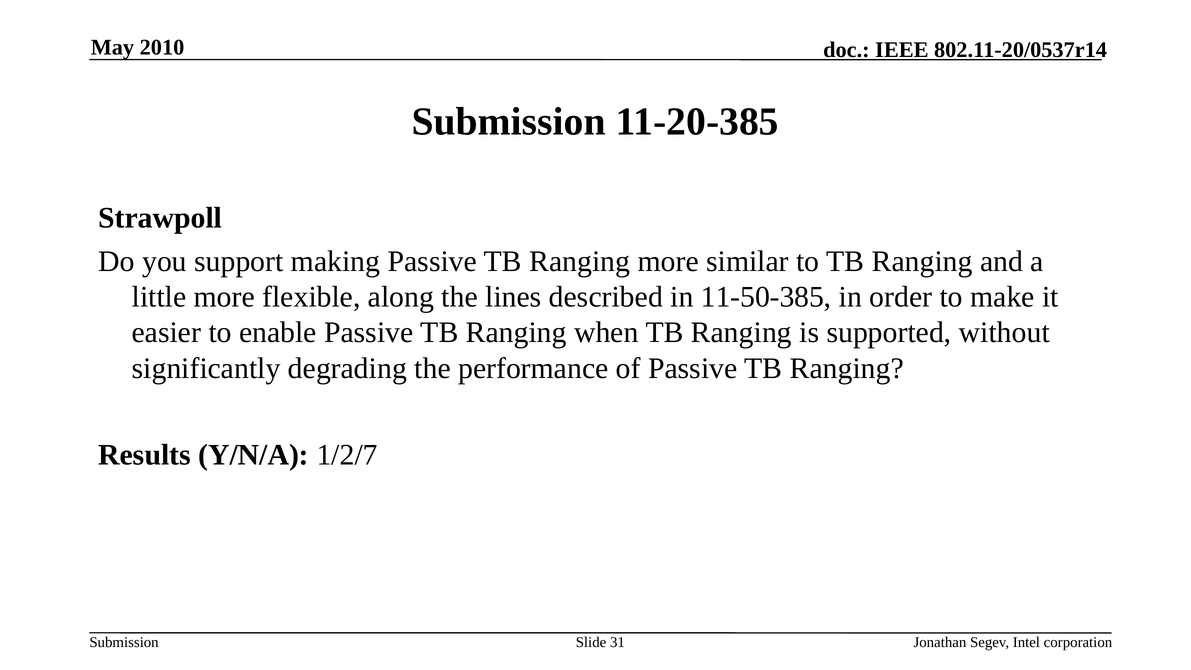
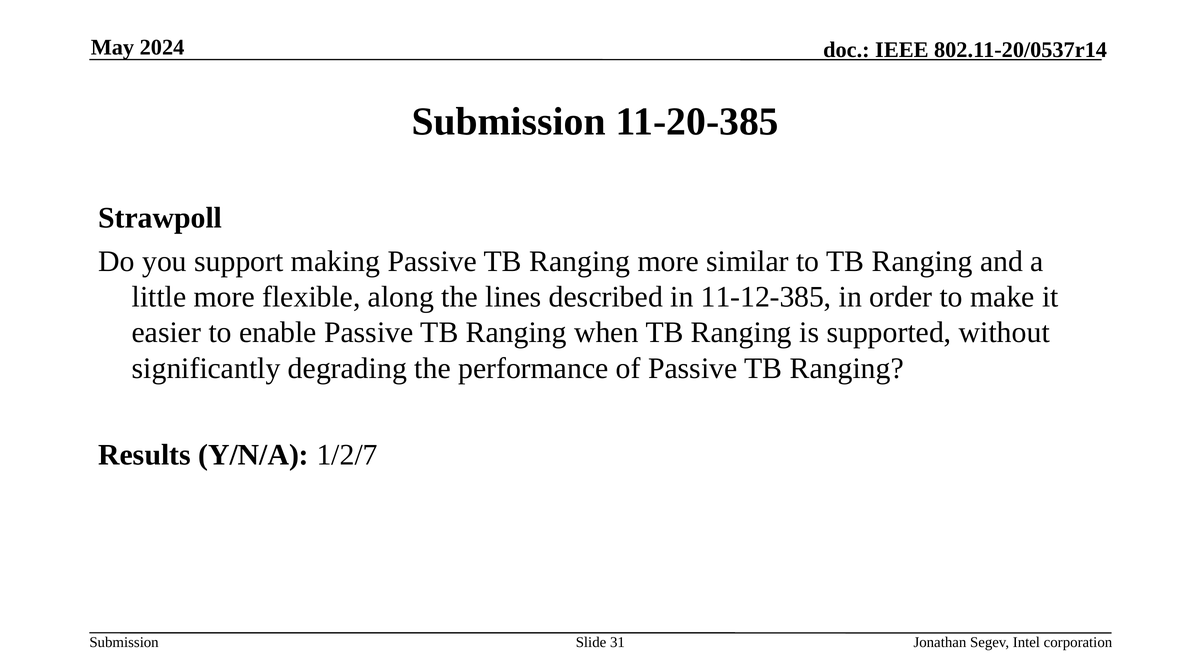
2010: 2010 -> 2024 (162, 47)
11-50-385: 11-50-385 -> 11-12-385 (766, 297)
